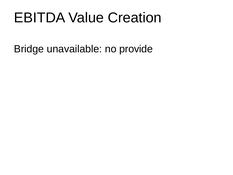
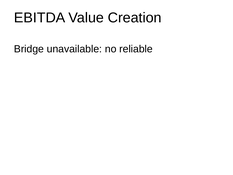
provide: provide -> reliable (136, 49)
